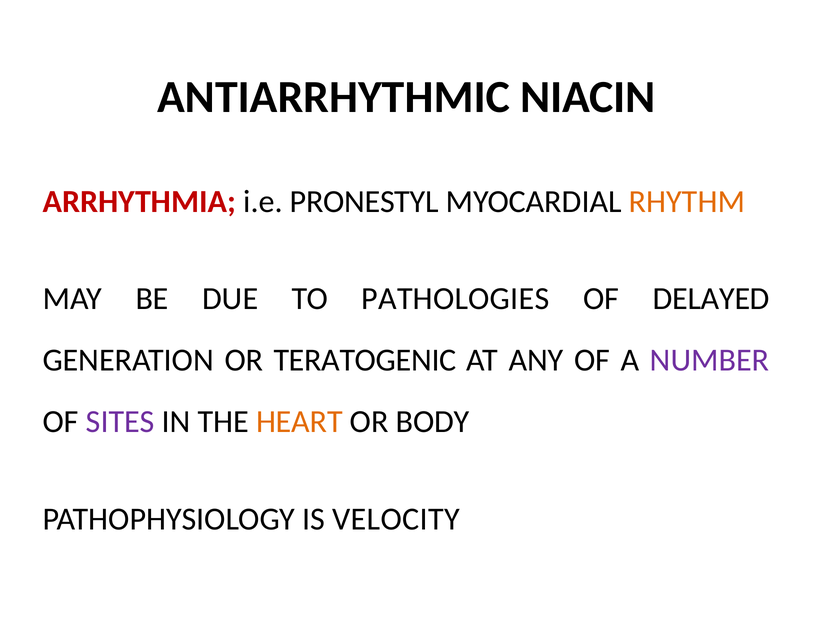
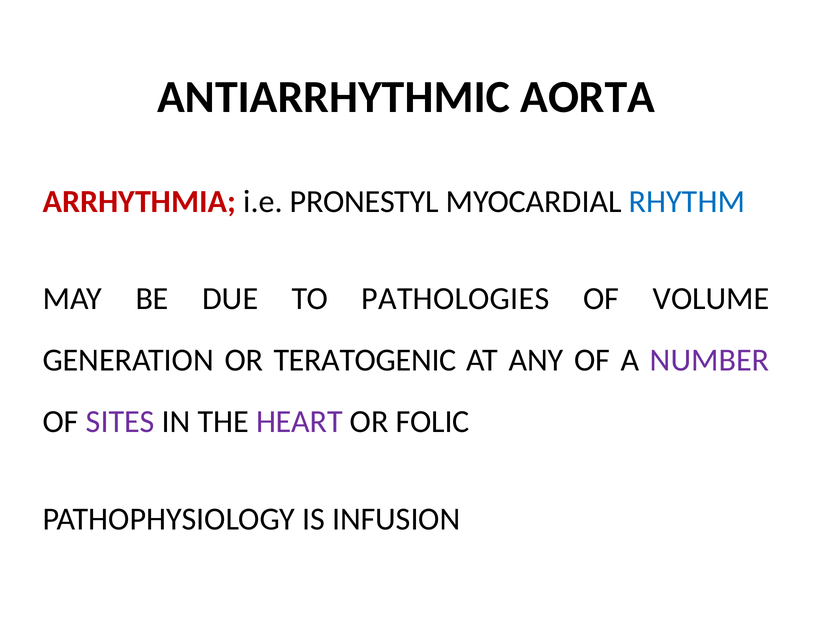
NIACIN: NIACIN -> AORTA (588, 97)
RHYTHM colour: orange -> blue (687, 201)
DELAYED: DELAYED -> VOLUME (711, 298)
HEART colour: orange -> purple (299, 421)
BODY: BODY -> FOLIC (433, 421)
VELOCITY: VELOCITY -> INFUSION (396, 519)
